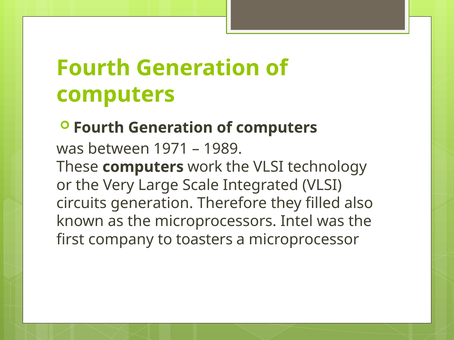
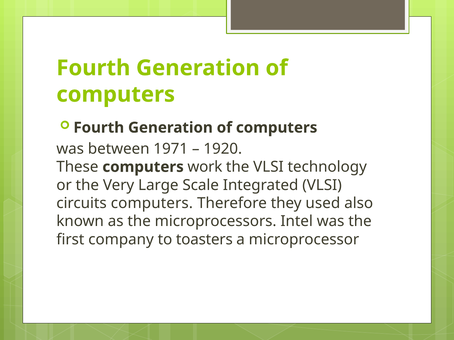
1989: 1989 -> 1920 (223, 149)
circuits generation: generation -> computers (152, 203)
filled: filled -> used (323, 203)
